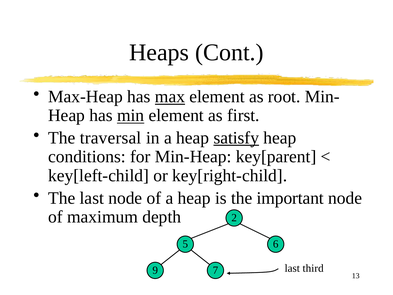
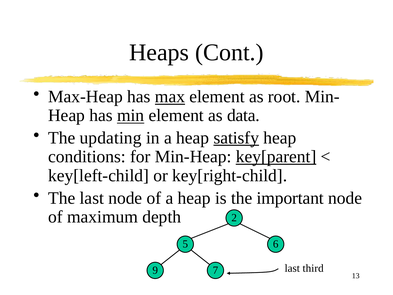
first: first -> data (243, 115)
traversal: traversal -> updating (111, 138)
key[parent underline: none -> present (276, 157)
